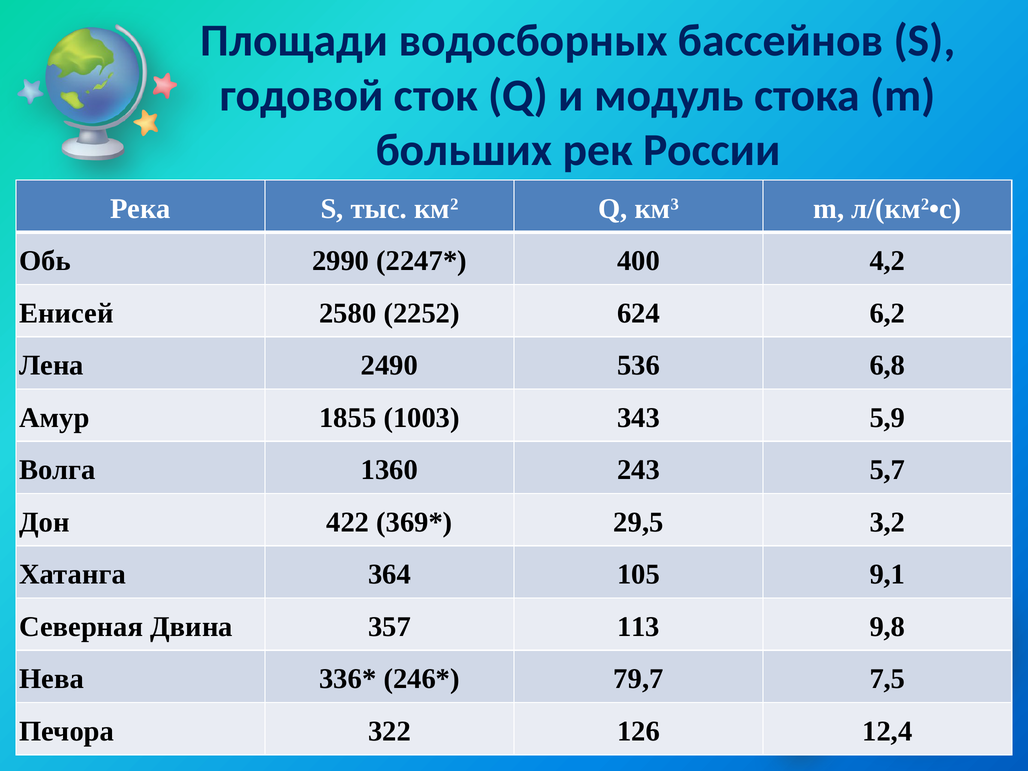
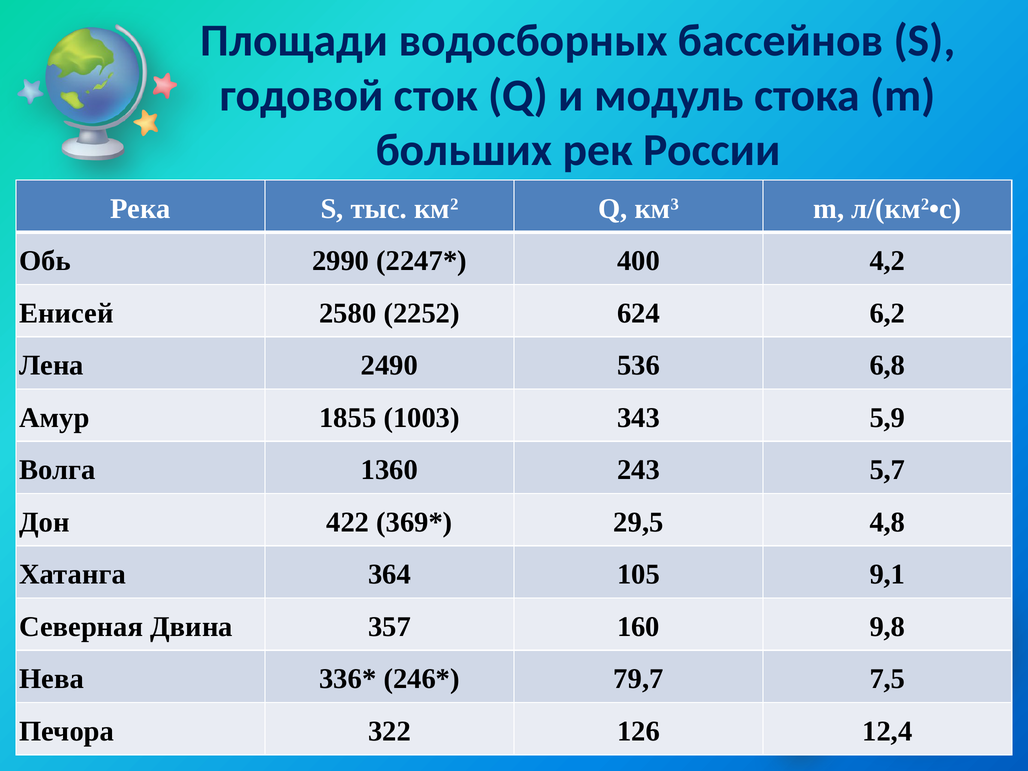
3,2: 3,2 -> 4,8 (887, 522)
113: 113 -> 160 (639, 627)
